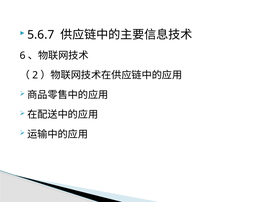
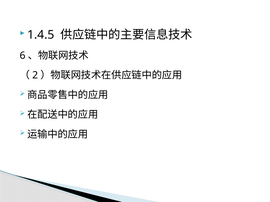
5.6.7: 5.6.7 -> 1.4.5 (41, 35)
